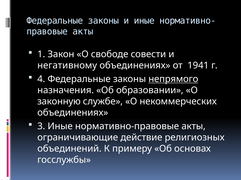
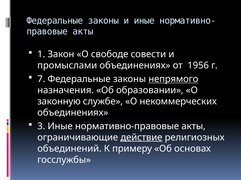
негативному: негативному -> промыслами (67, 66)
1941: 1941 -> 1956 (198, 66)
4: 4 -> 7 (41, 79)
действие underline: none -> present (141, 138)
